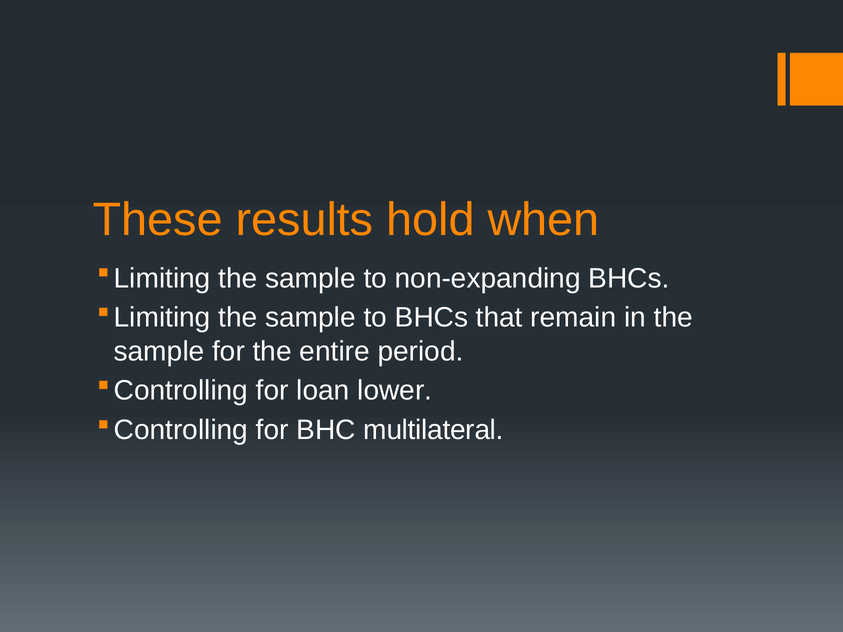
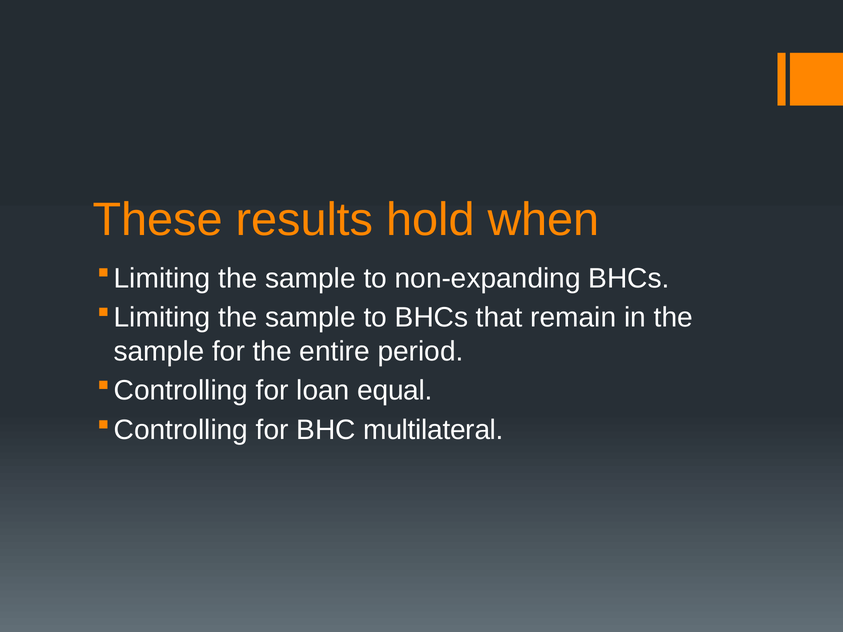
lower: lower -> equal (395, 391)
